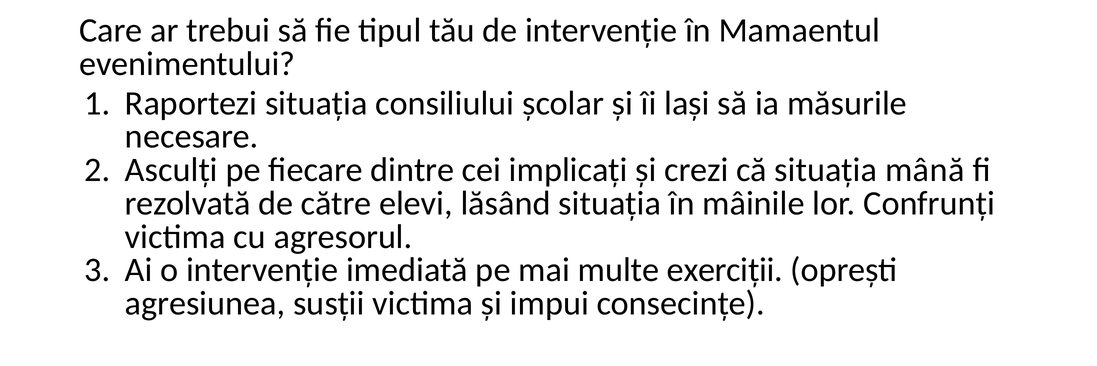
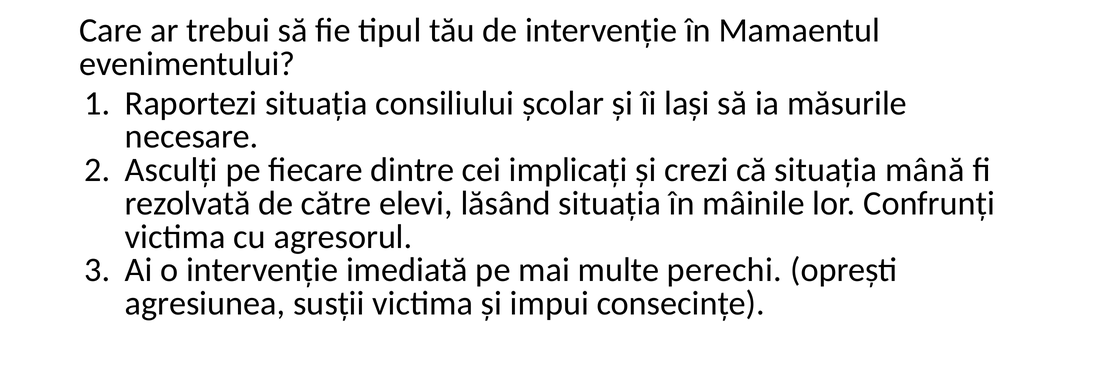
exerciții: exerciții -> perechi (724, 270)
